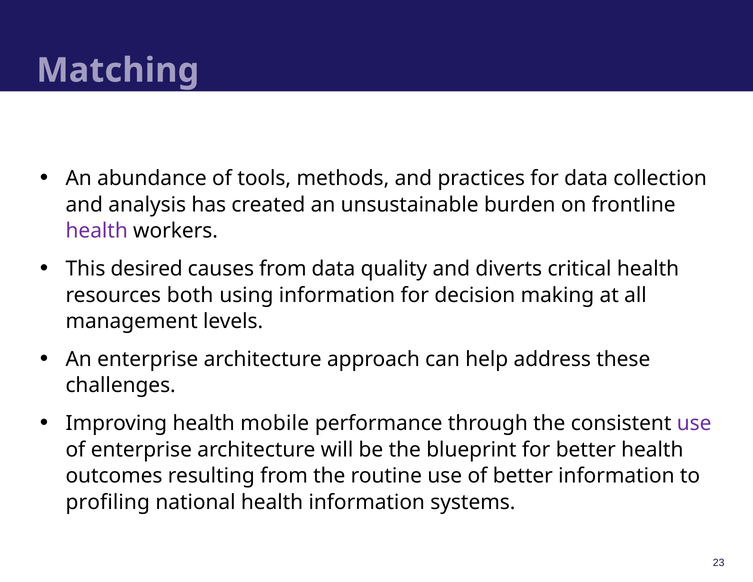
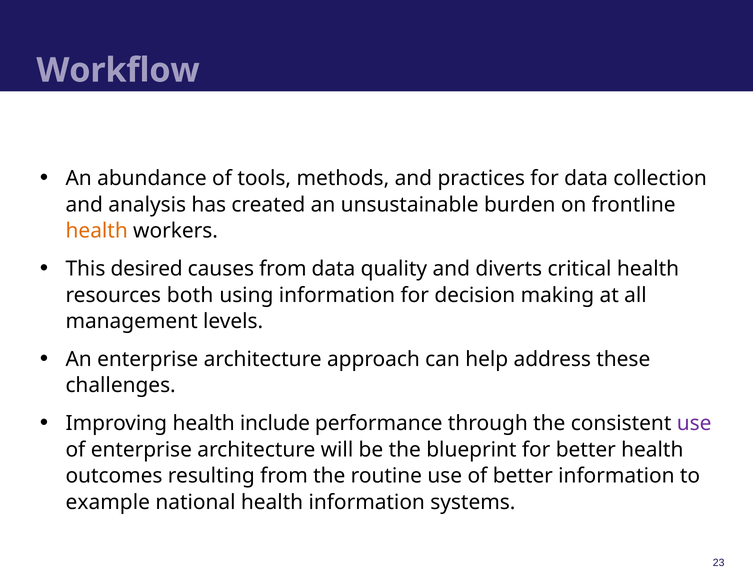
Matching: Matching -> Workflow (118, 70)
health colour: purple -> orange (97, 231)
mobile: mobile -> include (275, 423)
profiling: profiling -> example (108, 502)
